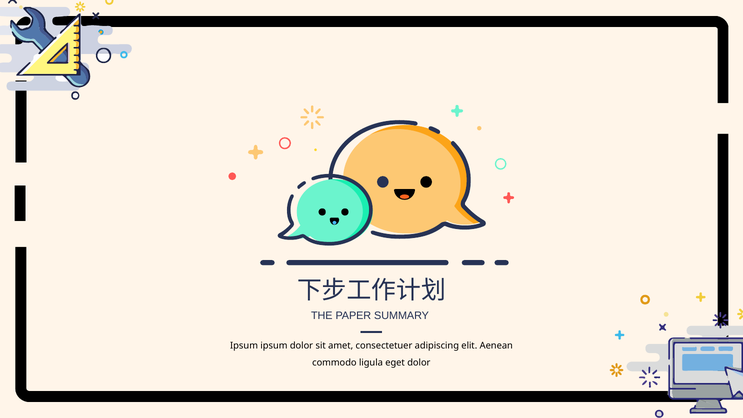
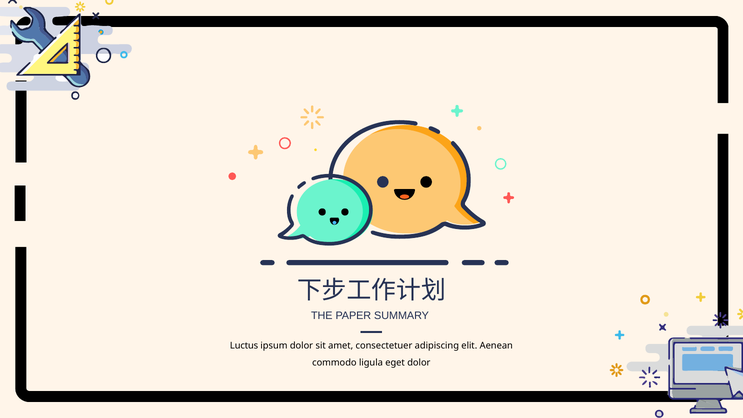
Ipsum: Ipsum -> Luctus (244, 346)
